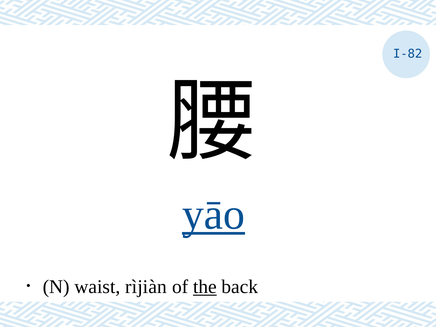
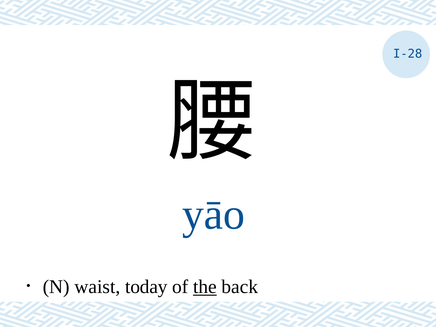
I-82: I-82 -> I-28 (408, 54)
yāo underline: present -> none (214, 214)
rìjiàn: rìjiàn -> today (146, 287)
